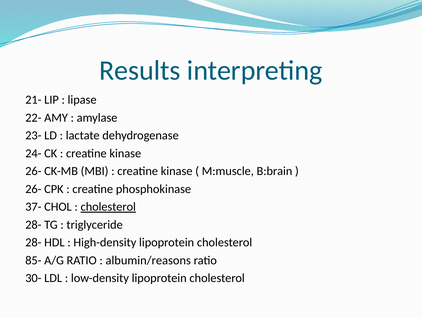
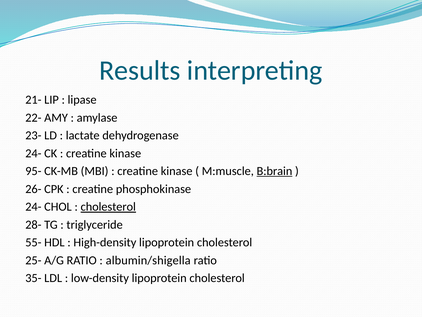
26-: 26- -> 95- (33, 171)
B:brain underline: none -> present (274, 171)
37-: 37- -> 24- (33, 207)
28-: 28- -> 55- (33, 242)
85-: 85- -> 25- (33, 260)
albumin/reasons: albumin/reasons -> albumin/shigella (148, 260)
30-: 30- -> 35- (33, 278)
